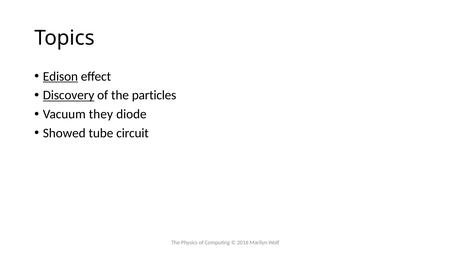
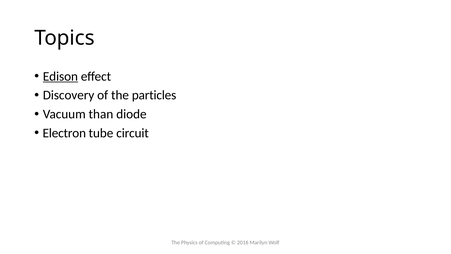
Discovery underline: present -> none (69, 95)
they: they -> than (101, 114)
Showed: Showed -> Electron (64, 133)
